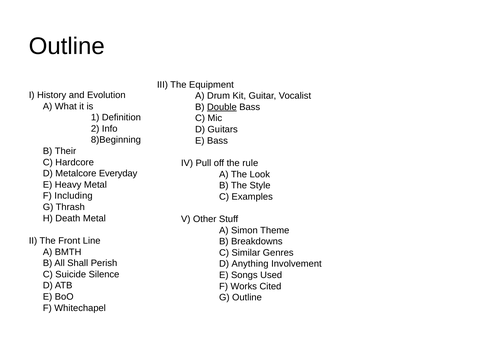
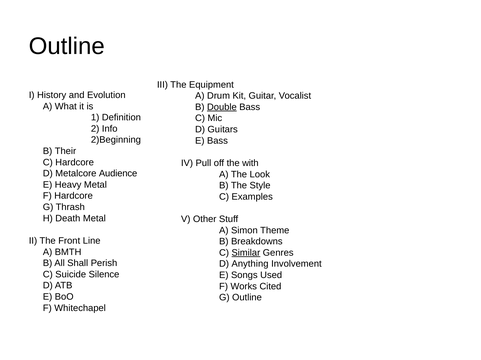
8)Beginning: 8)Beginning -> 2)Beginning (116, 140)
rule: rule -> with (250, 163)
Everyday: Everyday -> Audience (118, 174)
F Including: Including -> Hardcore (74, 196)
Similar underline: none -> present (246, 253)
